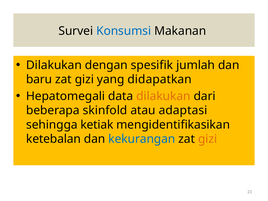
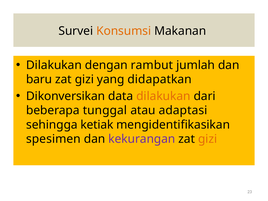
Konsumsi colour: blue -> orange (124, 31)
spesifik: spesifik -> rambut (152, 65)
Hepatomegali: Hepatomegali -> Dikonversikan (66, 96)
skinfold: skinfold -> tunggal (105, 110)
ketebalan: ketebalan -> spesimen (53, 139)
kekurangan colour: blue -> purple (142, 139)
